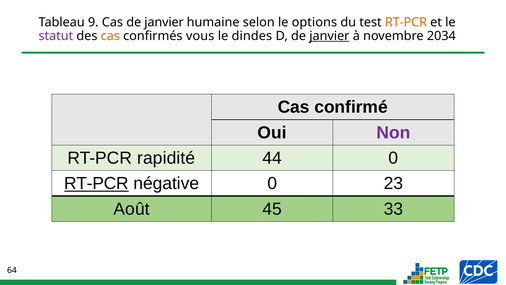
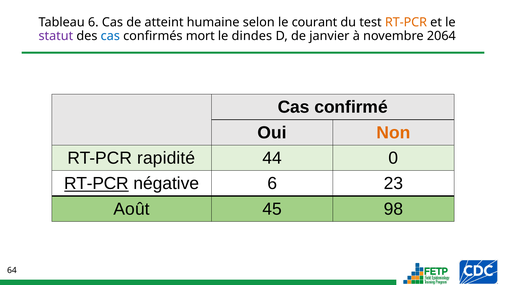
Tableau 9: 9 -> 6 (93, 22)
Cas de janvier: janvier -> atteint (164, 22)
options: options -> courant (314, 22)
cas colour: orange -> blue (110, 36)
vous: vous -> mort (200, 36)
janvier underline: present -> none (329, 36)
2034: 2034 -> 2064 (441, 36)
Non colour: purple -> orange (393, 132)
négative 0: 0 -> 6 (272, 183)
33: 33 -> 98 (393, 209)
